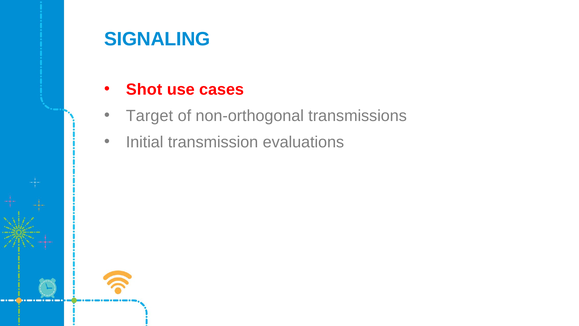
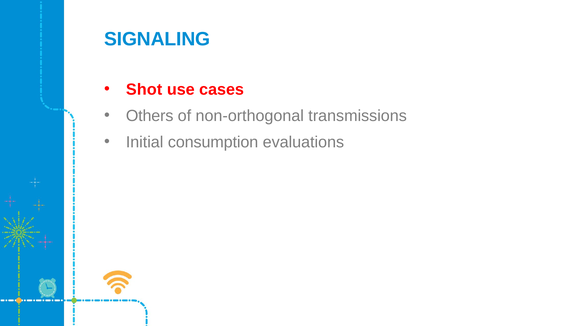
Target: Target -> Others (150, 116)
transmission: transmission -> consumption (213, 142)
